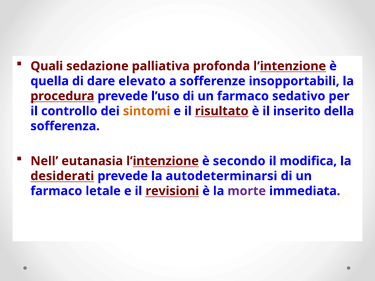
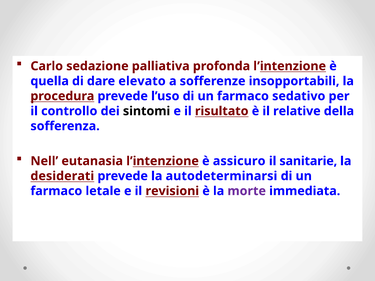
Quali: Quali -> Carlo (47, 66)
sintomi colour: orange -> black (147, 111)
inserito: inserito -> relative (297, 111)
secondo: secondo -> assicuro (239, 161)
modifica: modifica -> sanitarie (308, 161)
